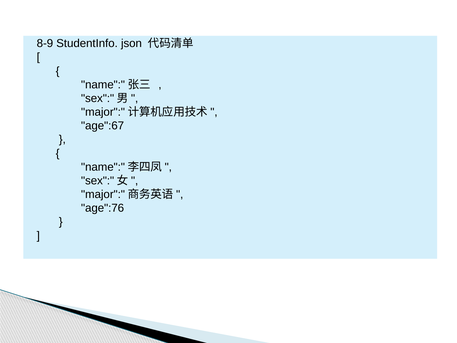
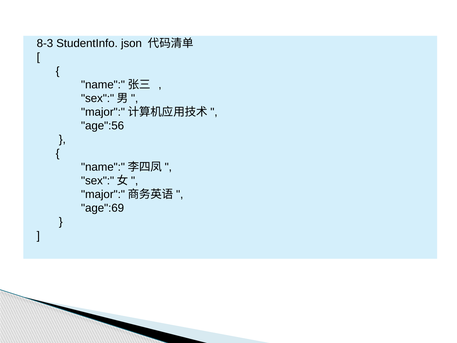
8-9: 8-9 -> 8-3 (45, 43)
age":67: age":67 -> age":56 (103, 126)
age":76: age":76 -> age":69 (103, 208)
